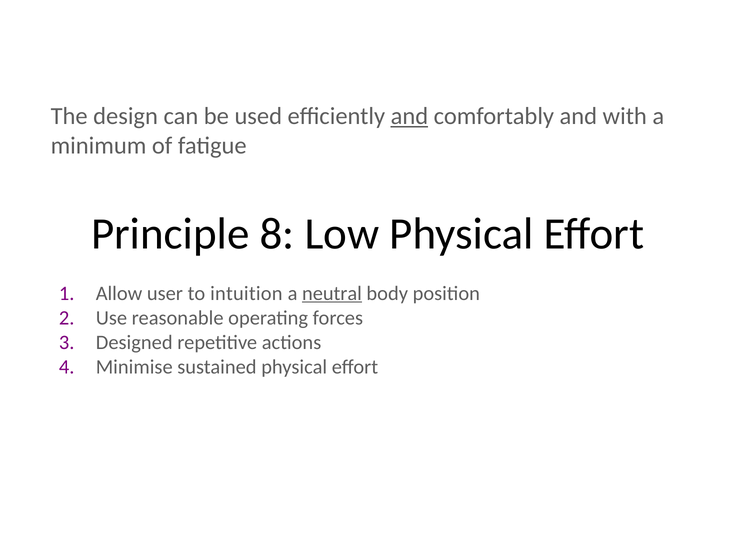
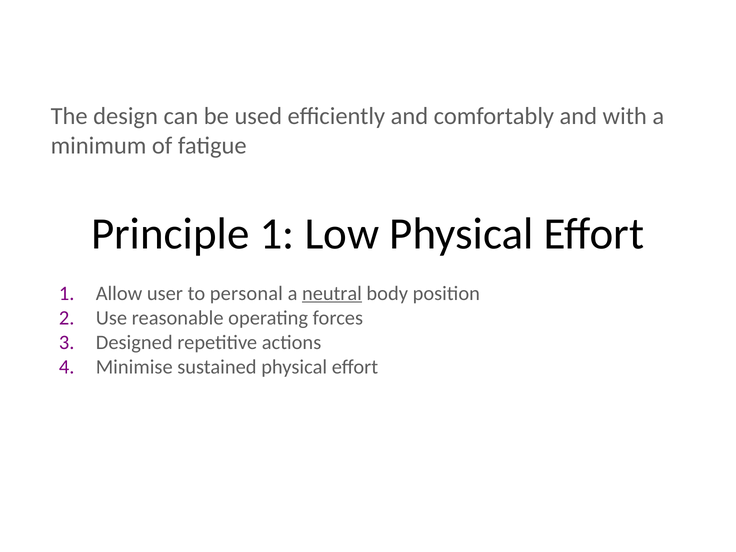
and underline: present -> none (409, 116)
Principle 8: 8 -> 1 (277, 234)
intuition: intuition -> personal (246, 293)
